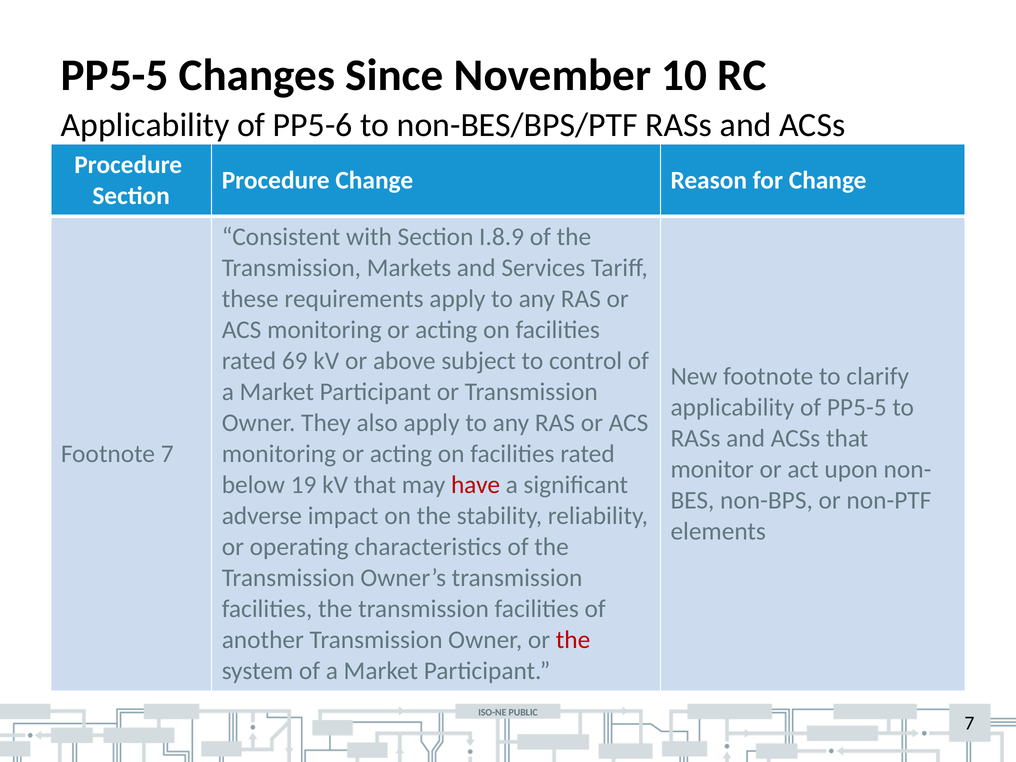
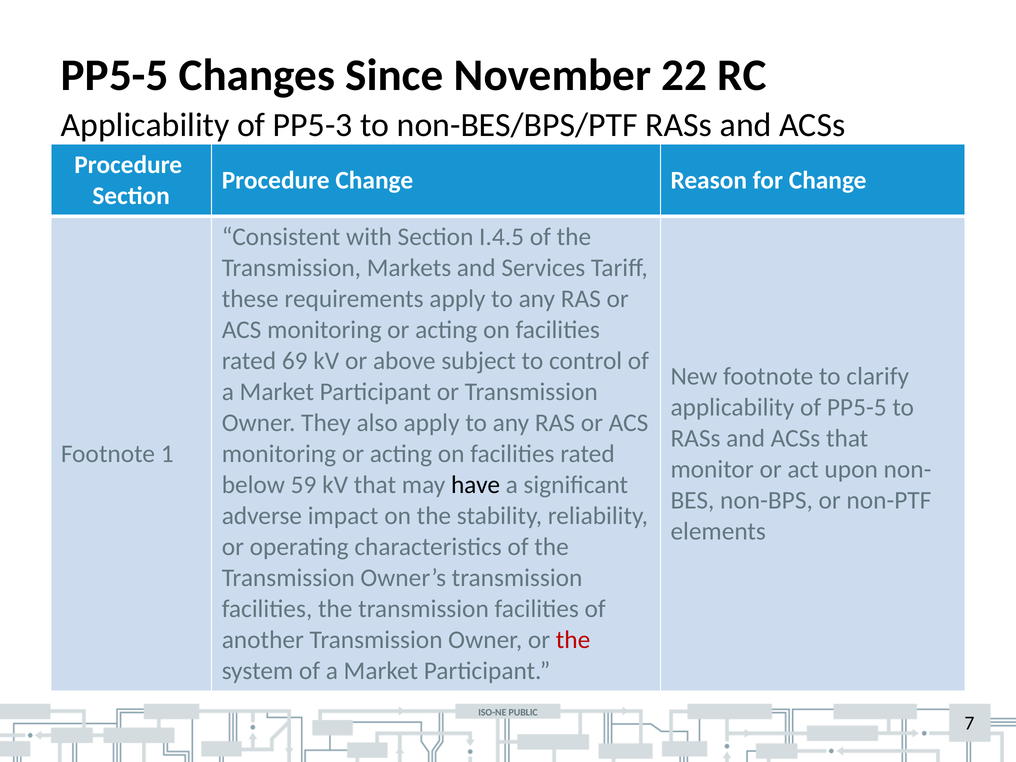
10: 10 -> 22 (684, 75)
PP5-6: PP5-6 -> PP5-3 (313, 125)
I.8.9: I.8.9 -> I.4.5 (502, 237)
Footnote 7: 7 -> 1 (167, 454)
19: 19 -> 59 (304, 485)
have colour: red -> black (476, 485)
